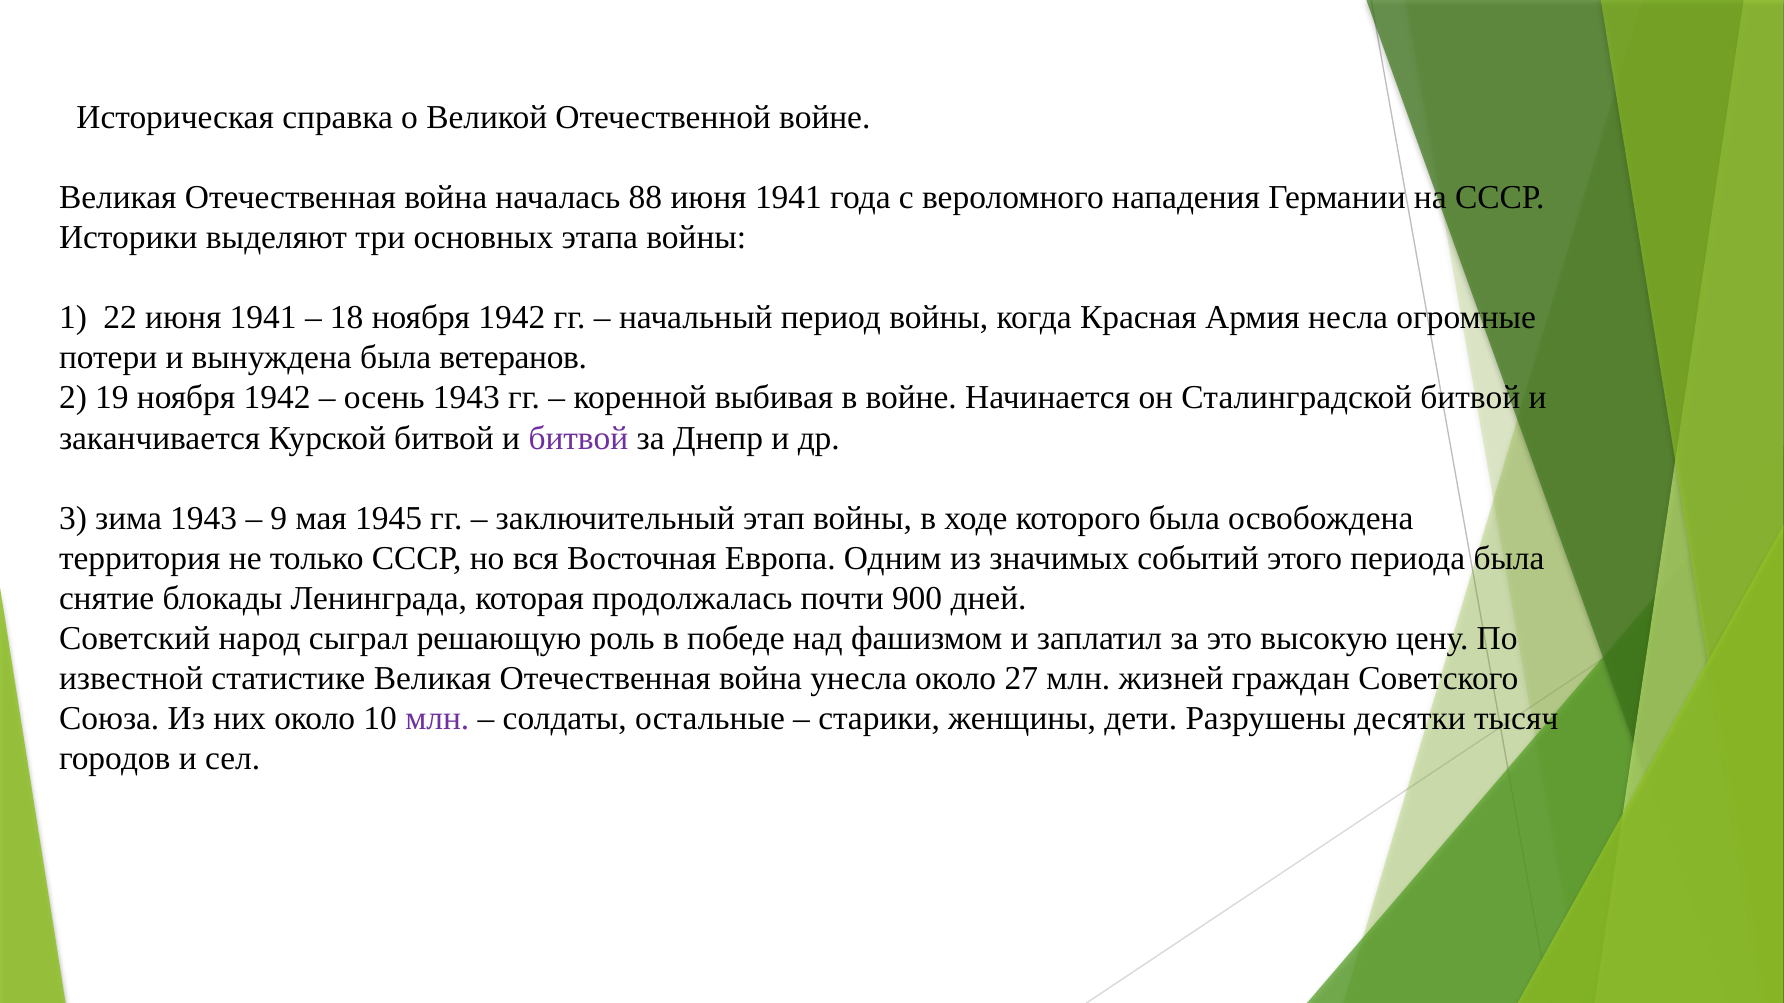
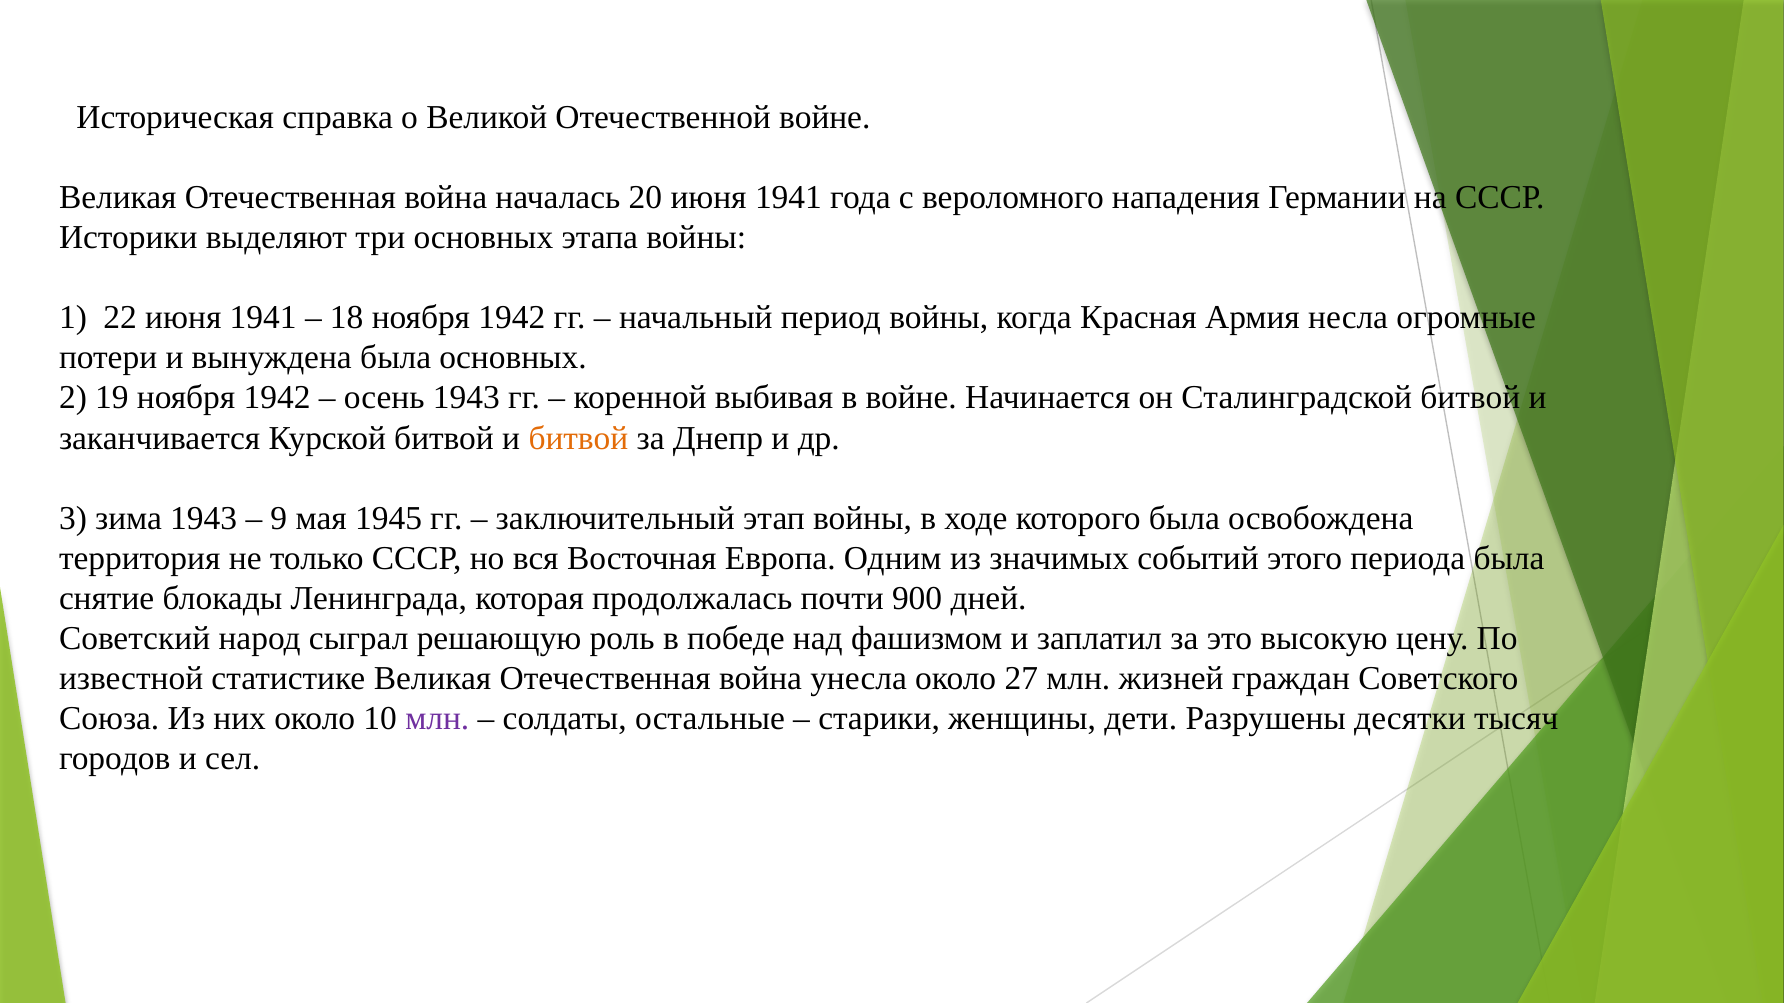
88: 88 -> 20 (645, 197)
была ветеранов: ветеранов -> основных (513, 358)
битвой colour: purple -> orange (578, 438)
